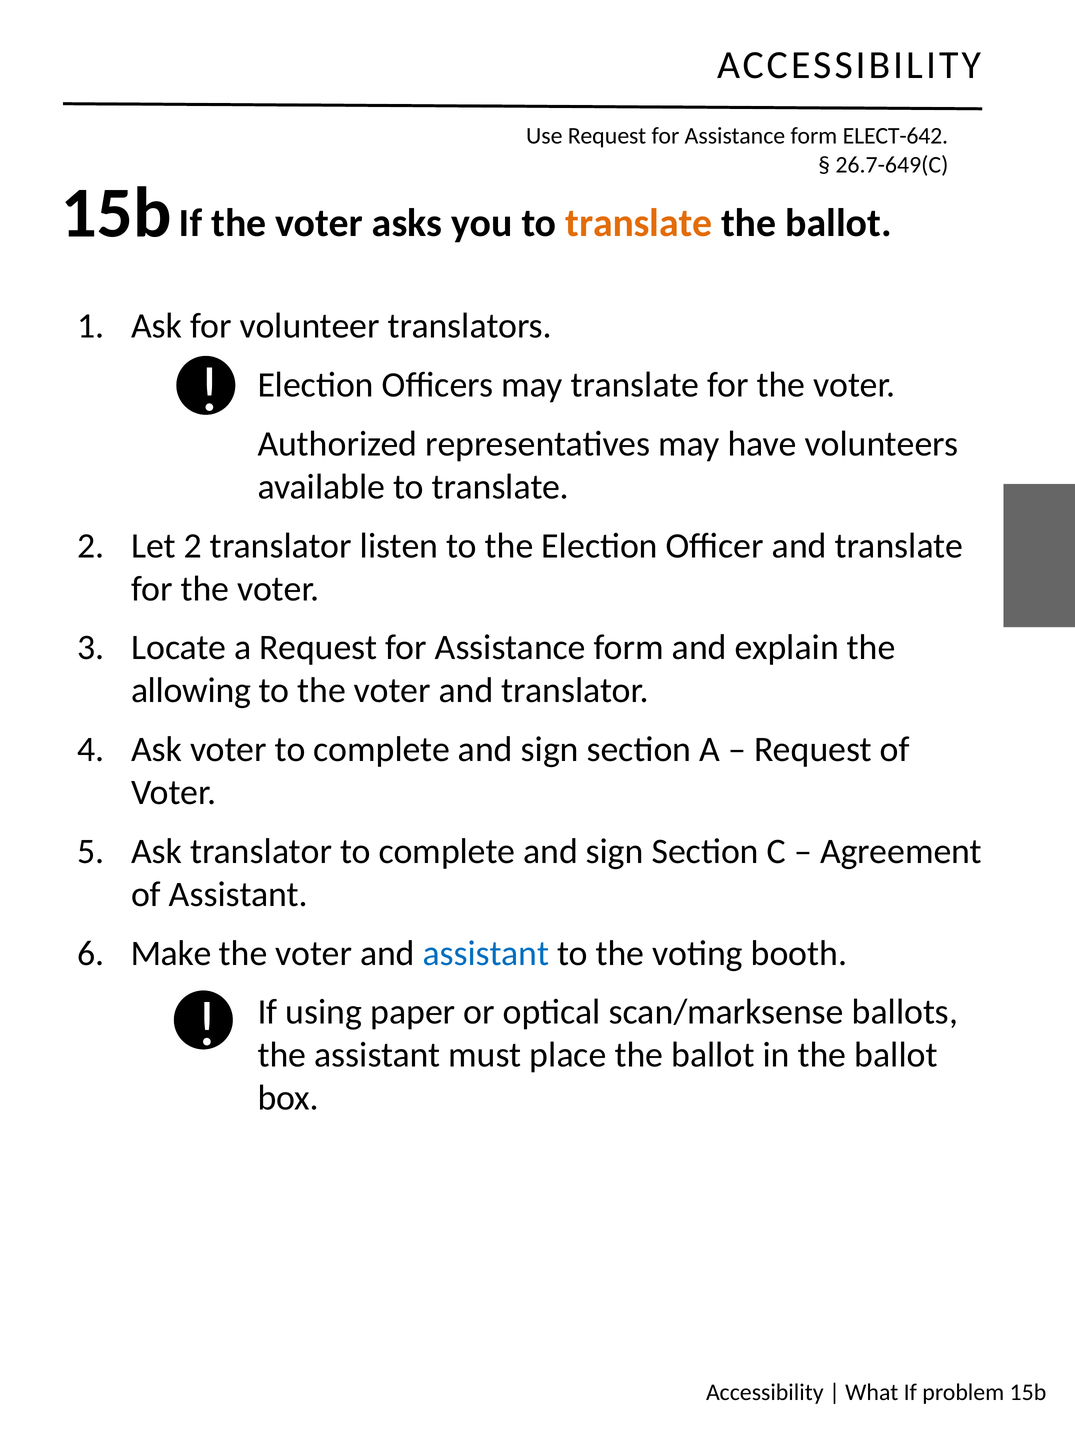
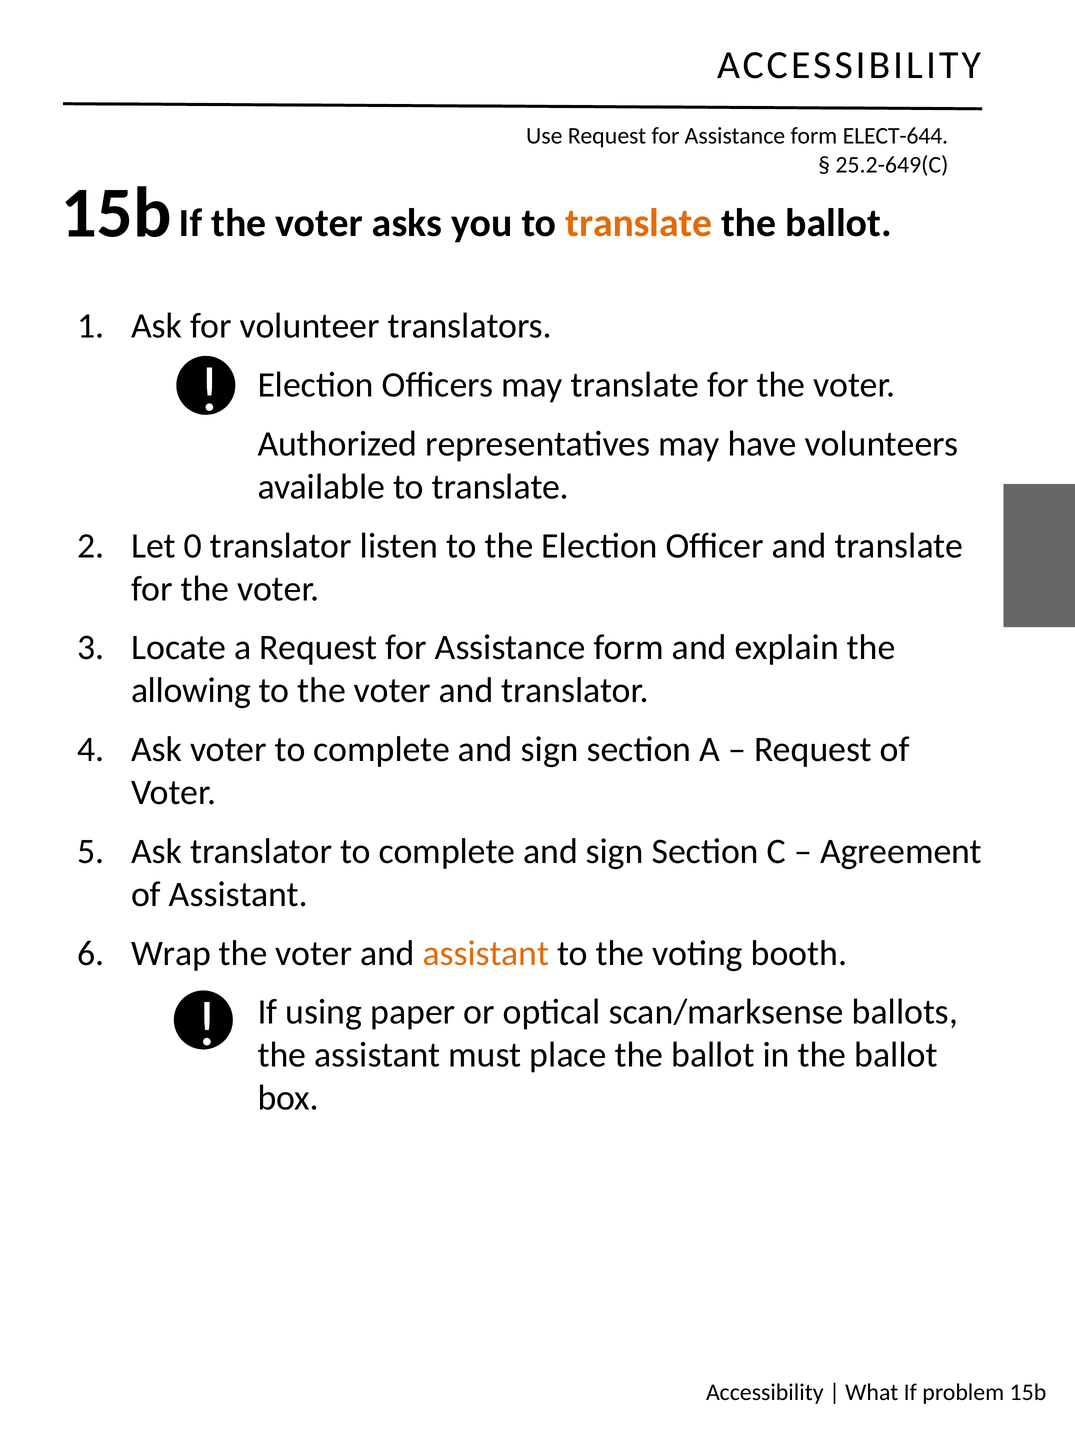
ELECT-642: ELECT-642 -> ELECT-644 (895, 136)
26.7-649(C: 26.7-649(C -> 25.2-649(C (892, 165)
Let 2: 2 -> 0 (193, 546)
Make: Make -> Wrap (171, 953)
assistant colour: blue -> orange (486, 953)
